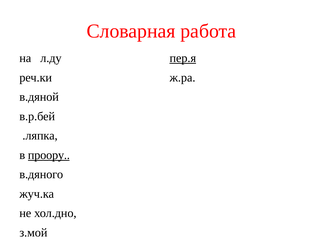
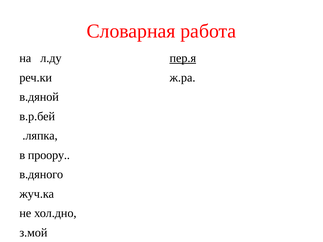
проору underline: present -> none (49, 155)
